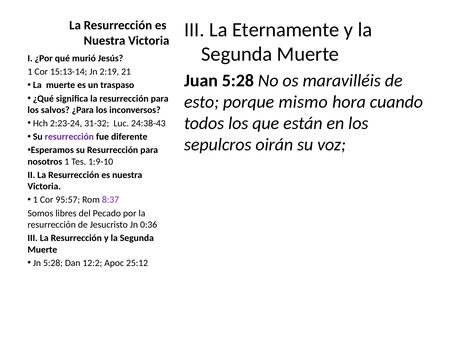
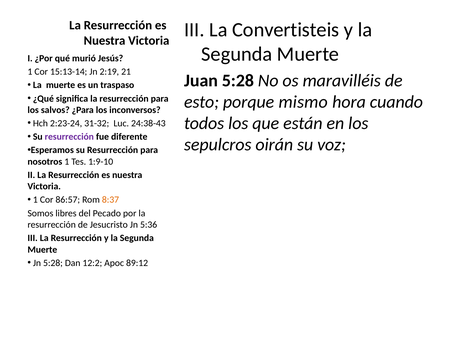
Eternamente: Eternamente -> Convertisteis (286, 30)
95:57: 95:57 -> 86:57 (68, 200)
8:37 colour: purple -> orange (111, 200)
0:36: 0:36 -> 5:36 (149, 225)
25:12: 25:12 -> 89:12 (137, 263)
